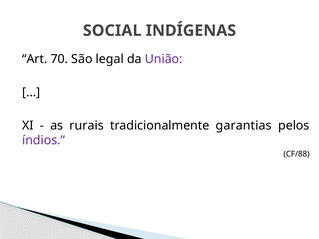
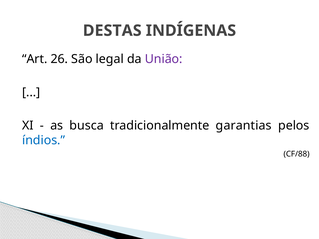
SOCIAL: SOCIAL -> DESTAS (112, 31)
70: 70 -> 26 (59, 59)
rurais: rurais -> busca (87, 126)
índios colour: purple -> blue (44, 141)
